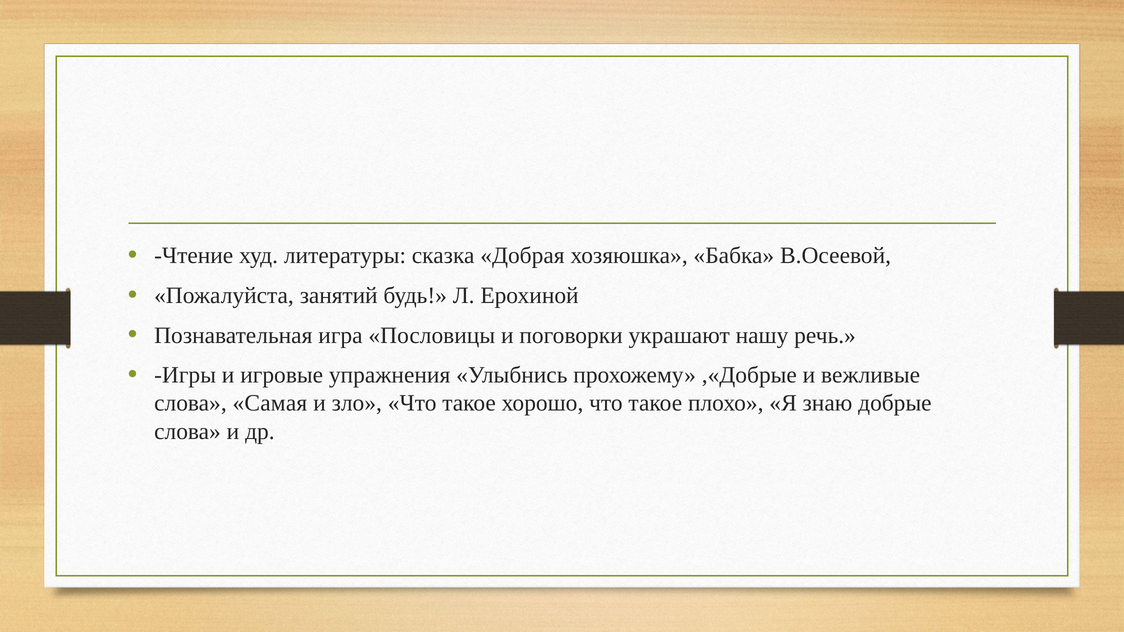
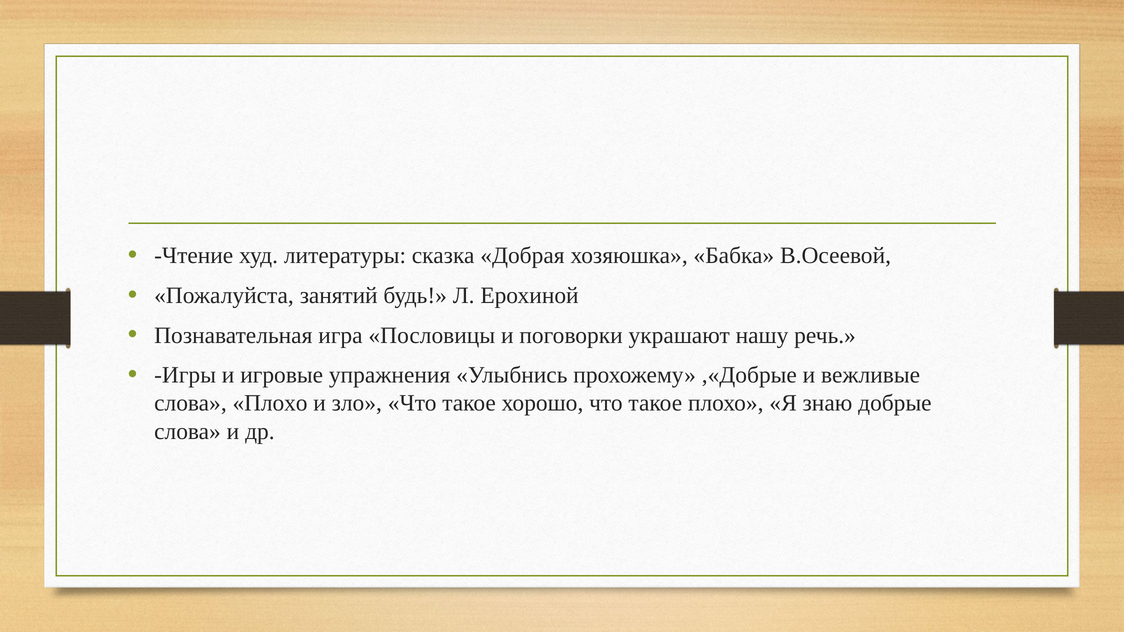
слова Самая: Самая -> Плохо (270, 403)
